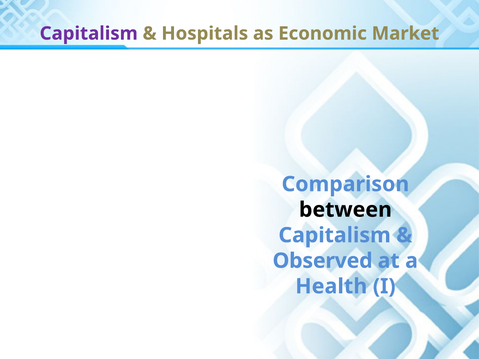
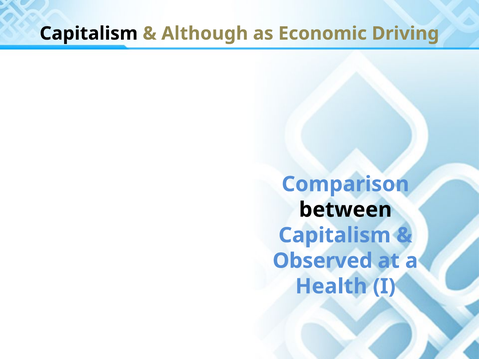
Capitalism colour: purple -> black (89, 33)
Hospitals: Hospitals -> Although (205, 33)
Market: Market -> Driving (405, 33)
